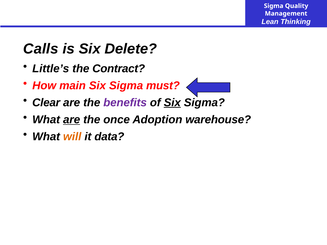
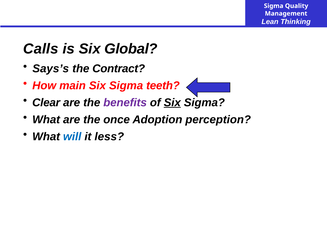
Delete: Delete -> Global (131, 49)
Little’s: Little’s -> Says’s (51, 69)
must: must -> teeth (163, 86)
are underline: present -> none (72, 120)
warehouse: warehouse -> perception (218, 120)
will colour: orange -> blue (72, 137)
data: data -> less (109, 137)
